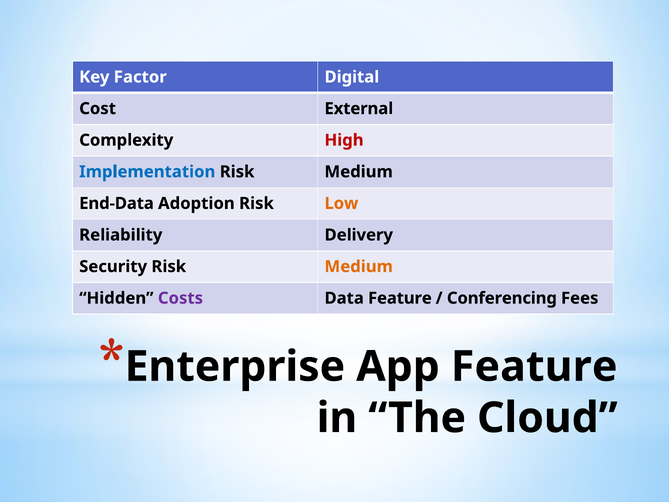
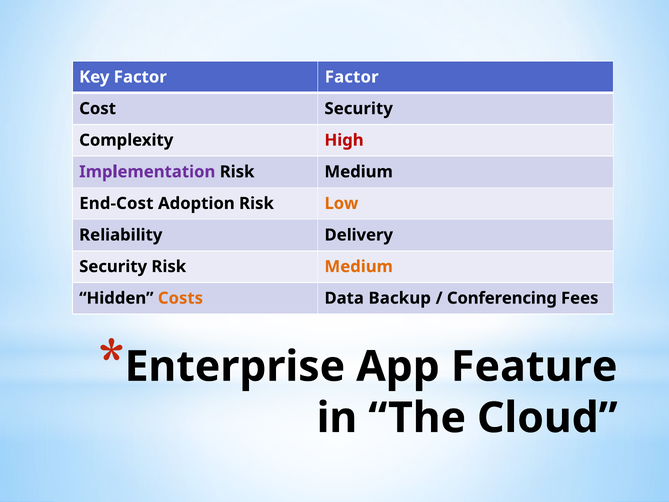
Factor Digital: Digital -> Factor (352, 77)
Cost External: External -> Security (359, 109)
Implementation colour: blue -> purple (147, 172)
End-Data: End-Data -> End-Cost (116, 203)
Costs colour: purple -> orange (180, 298)
Data Feature: Feature -> Backup (400, 298)
